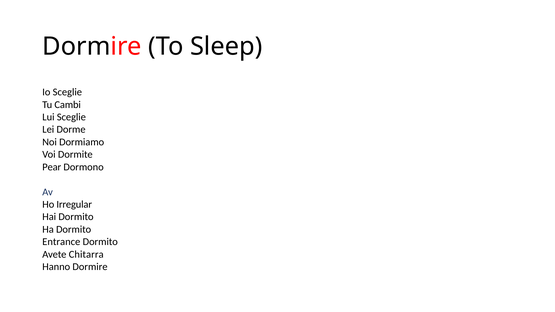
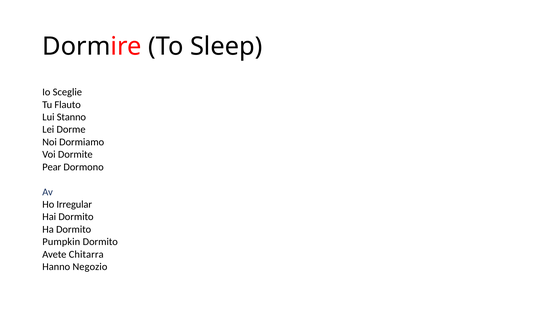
Cambi: Cambi -> Flauto (68, 105)
Lui Sceglie: Sceglie -> Stanno (71, 117)
Entrance: Entrance -> Pumpkin (61, 242)
Hanno Dormire: Dormire -> Negozio (90, 267)
